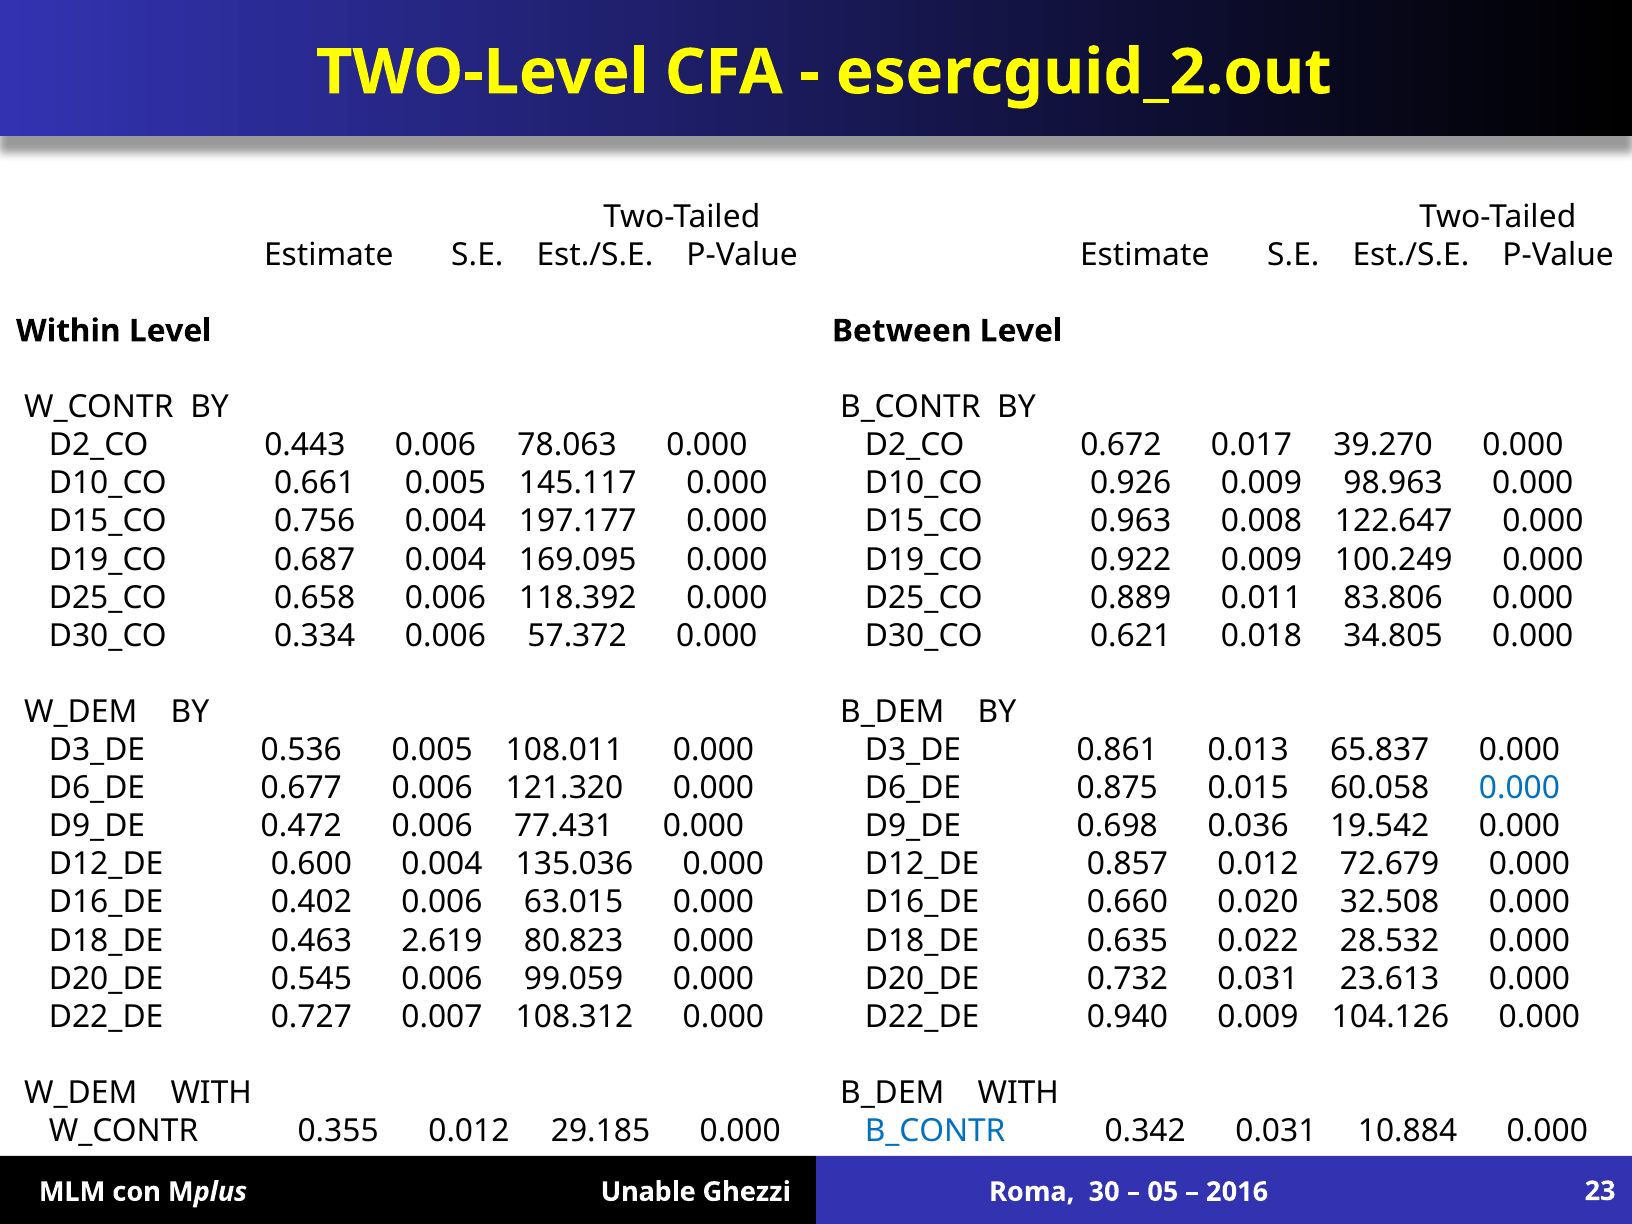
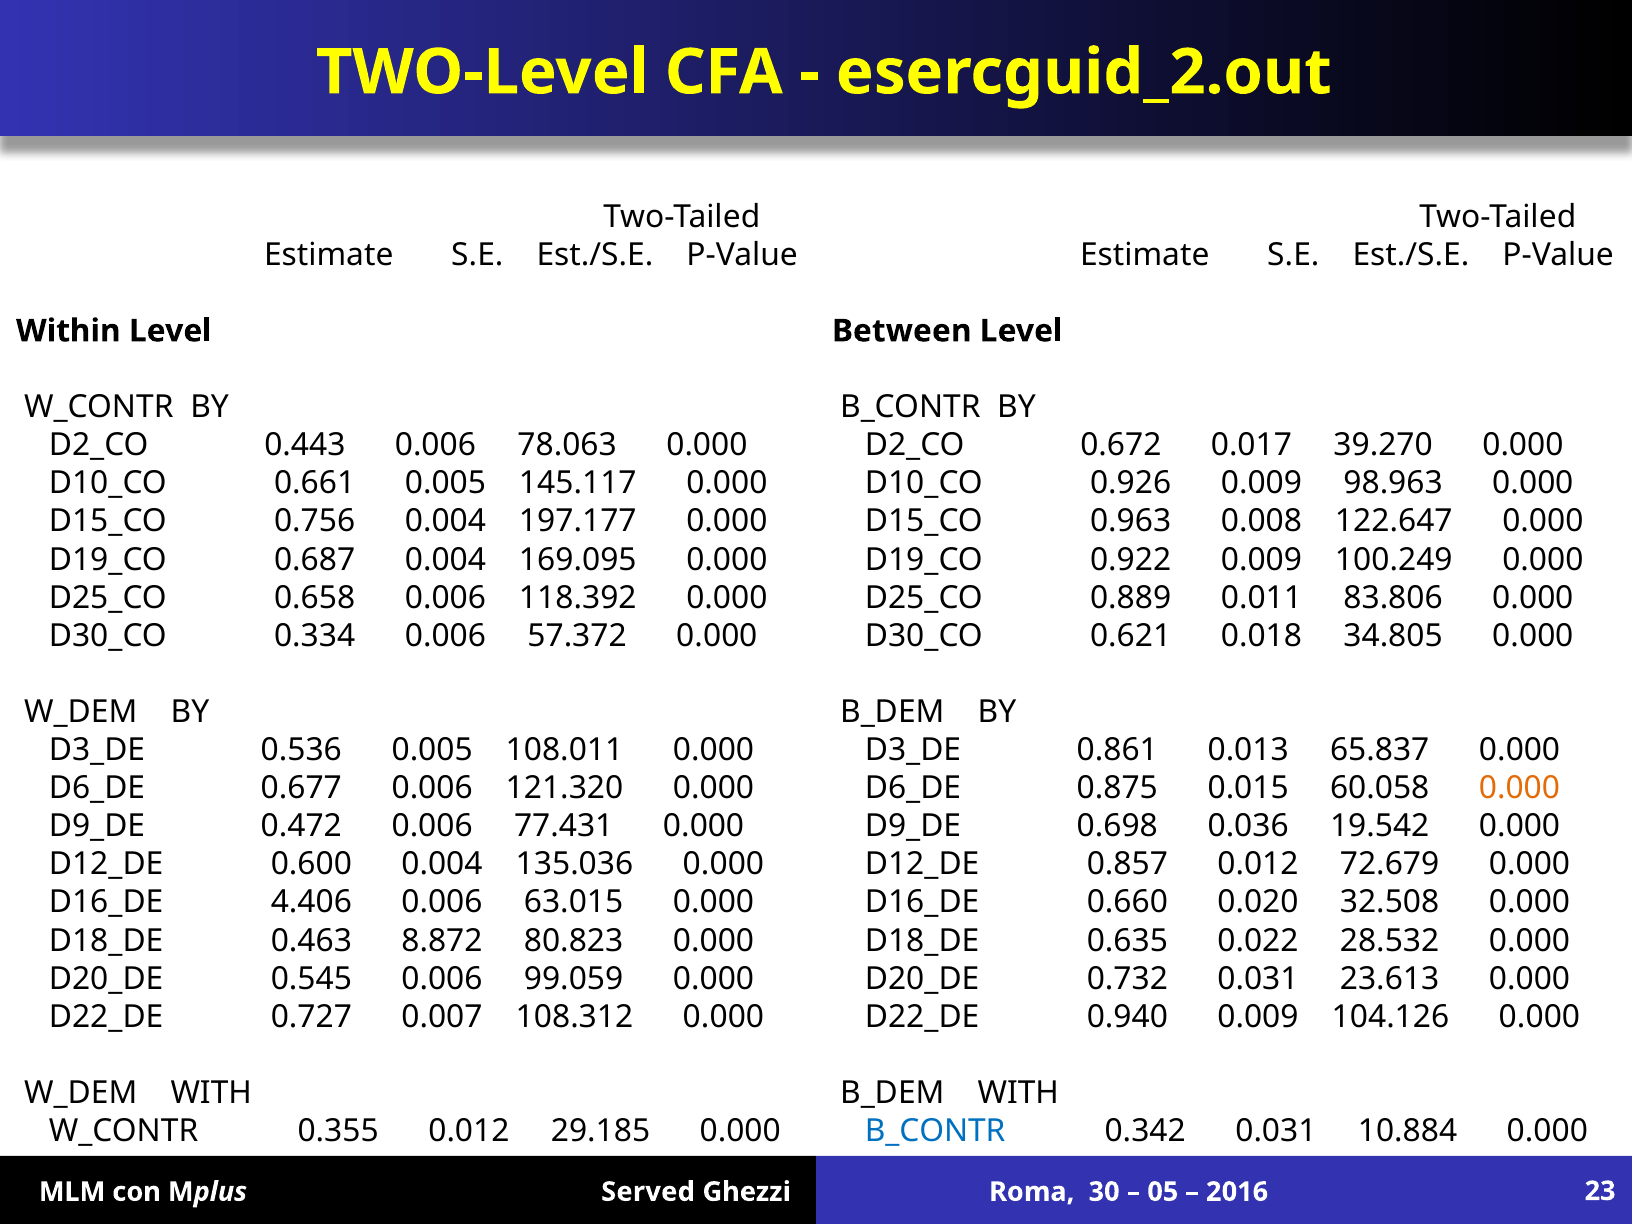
0.000 colour: blue -> orange (1519, 788)
0.402: 0.402 -> 4.406 (311, 902)
2.619: 2.619 -> 8.872 (442, 941)
Unable: Unable -> Served (648, 1192)
